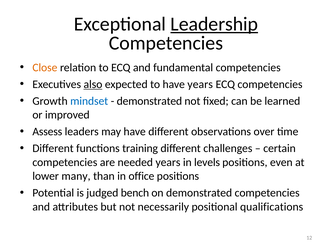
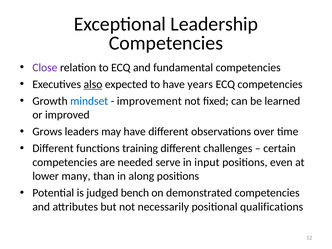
Leadership underline: present -> none (214, 24)
Close colour: orange -> purple (45, 67)
demonstrated: demonstrated -> improvement (149, 101)
Assess: Assess -> Grows (47, 132)
needed years: years -> serve (168, 162)
levels: levels -> input (207, 162)
office: office -> along (141, 176)
